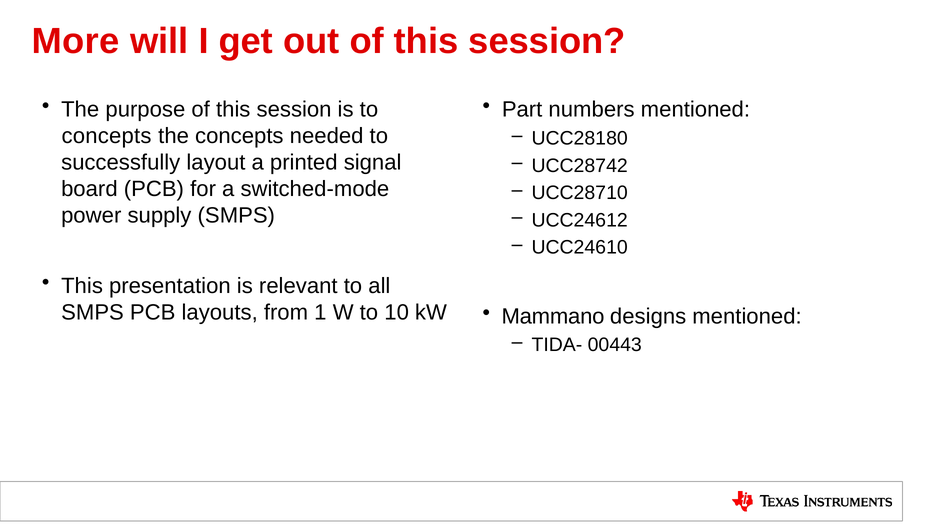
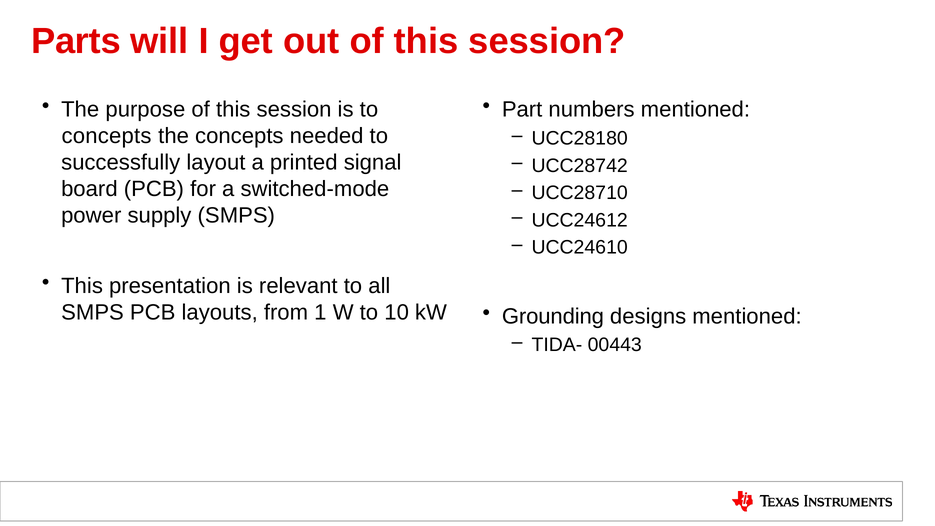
More: More -> Parts (76, 41)
Mammano: Mammano -> Grounding (553, 316)
